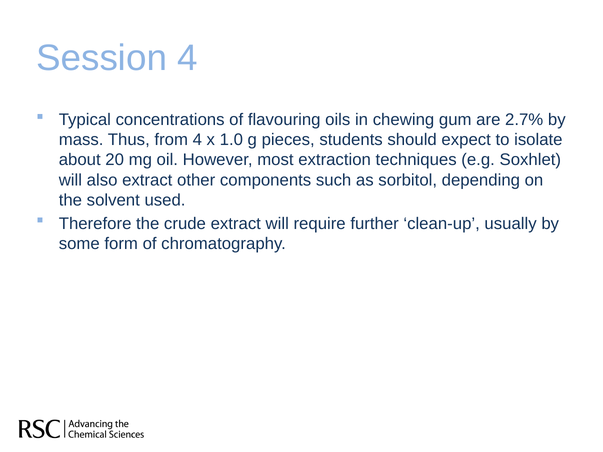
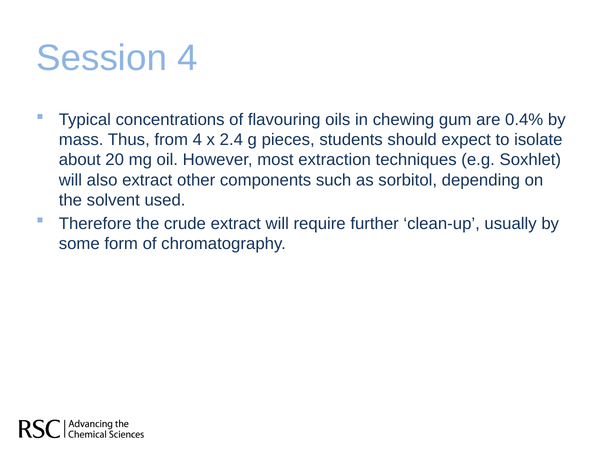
2.7%: 2.7% -> 0.4% (524, 120)
1.0: 1.0 -> 2.4 (231, 140)
